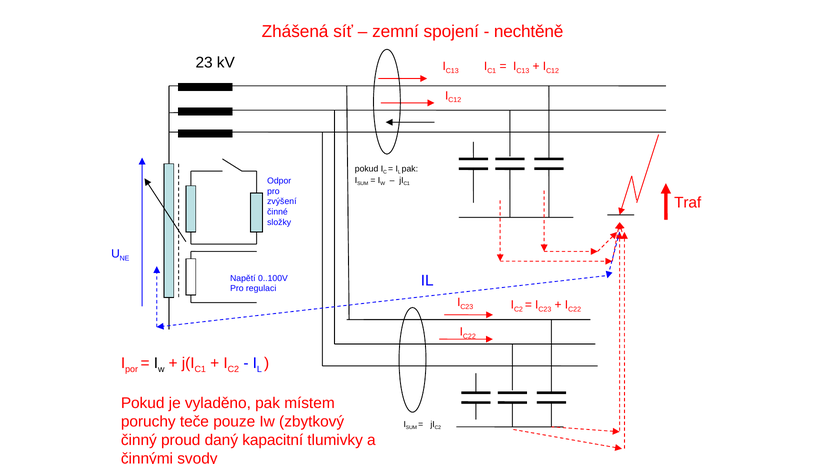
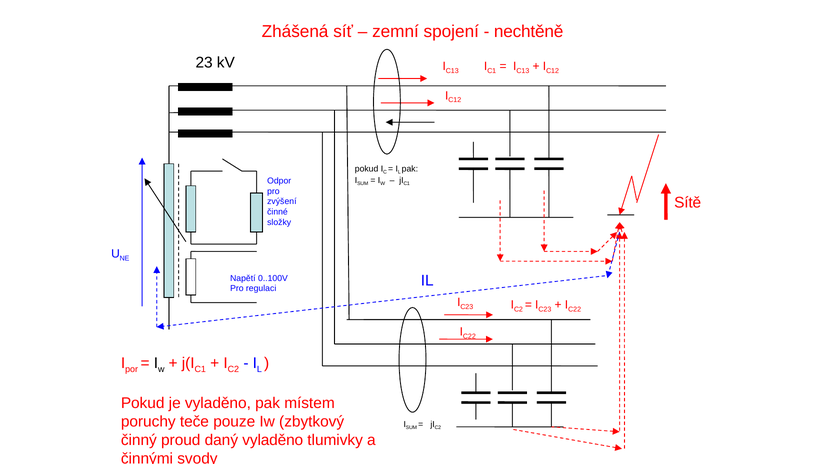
Traf: Traf -> Sítě (688, 203)
daný kapacitní: kapacitní -> vyladěno (273, 440)
